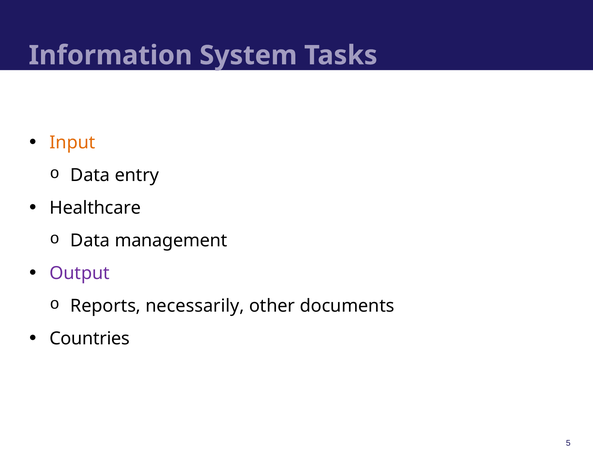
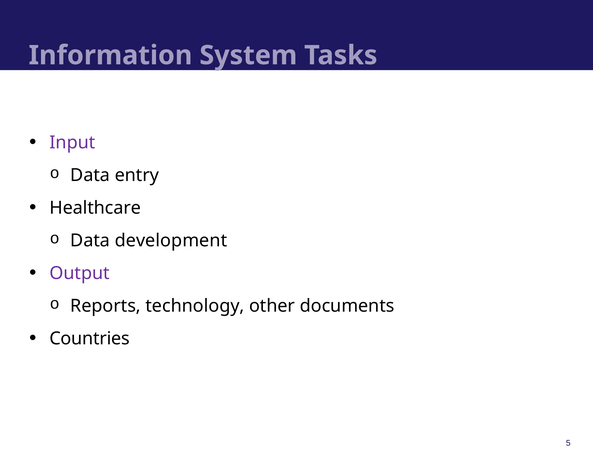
Input colour: orange -> purple (72, 143)
management: management -> development (171, 241)
necessarily: necessarily -> technology (195, 306)
